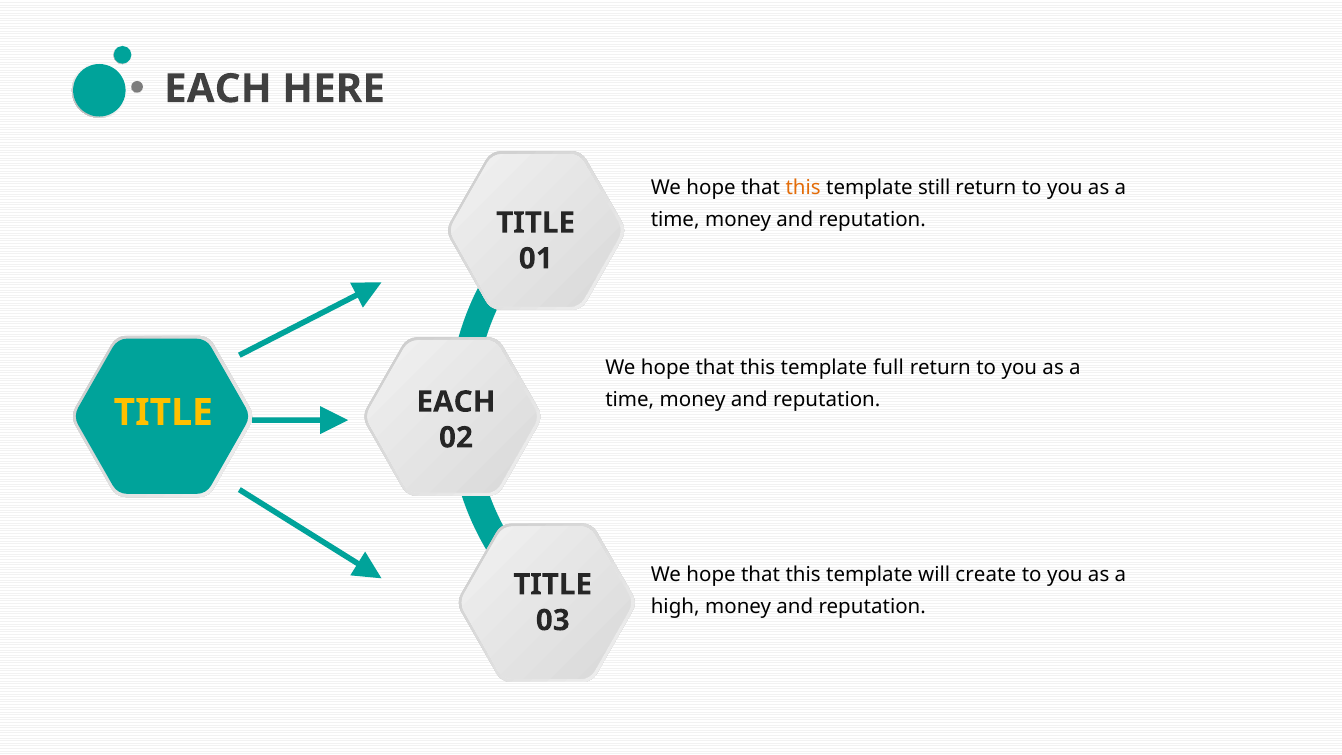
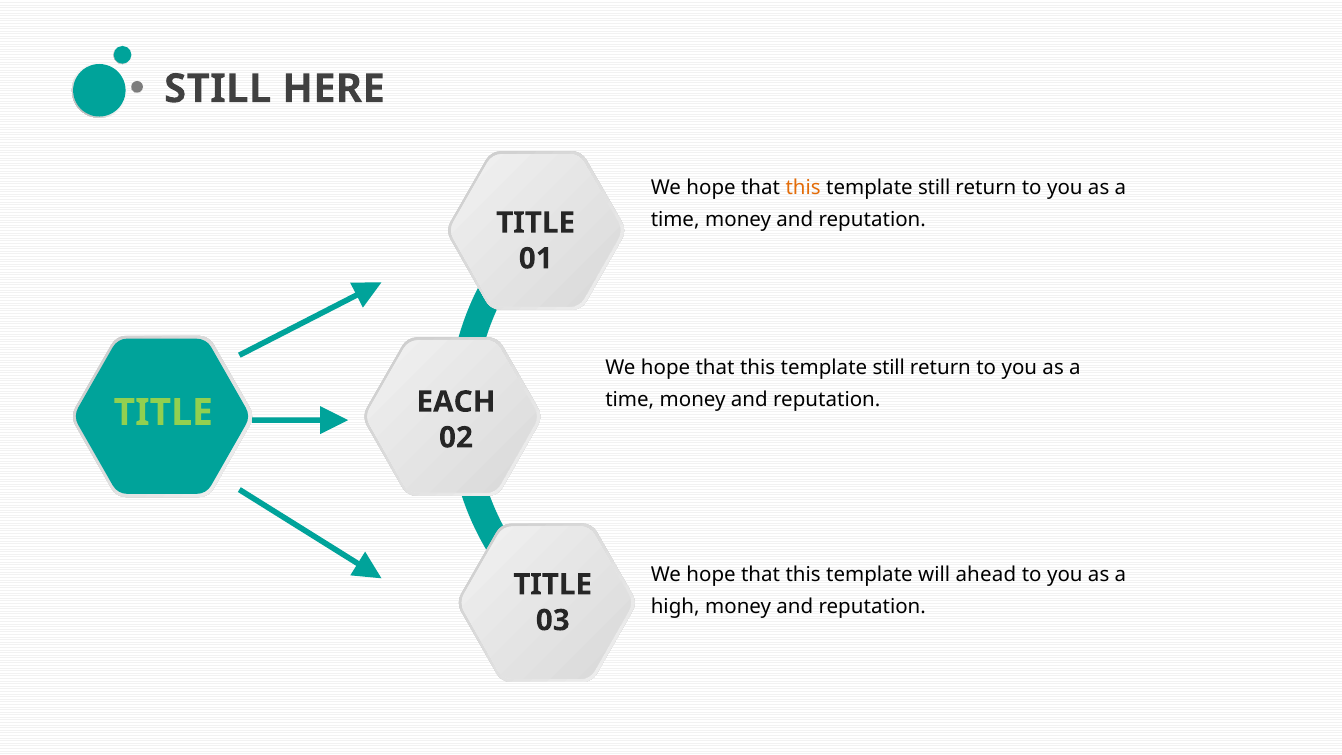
EACH: EACH -> STILL (218, 89)
full: full -> still (889, 368)
TITLE colour: yellow -> light green (163, 412)
create: create -> ahead (986, 575)
